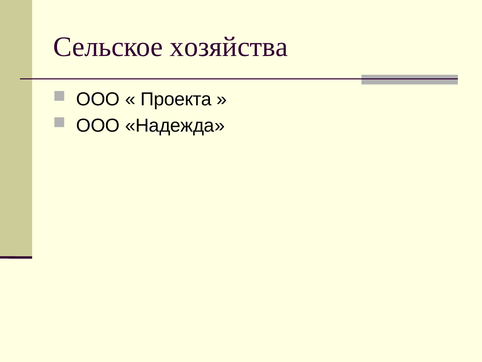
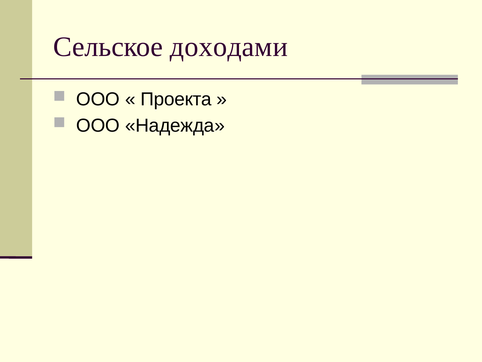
хозяйства: хозяйства -> доходами (229, 47)
